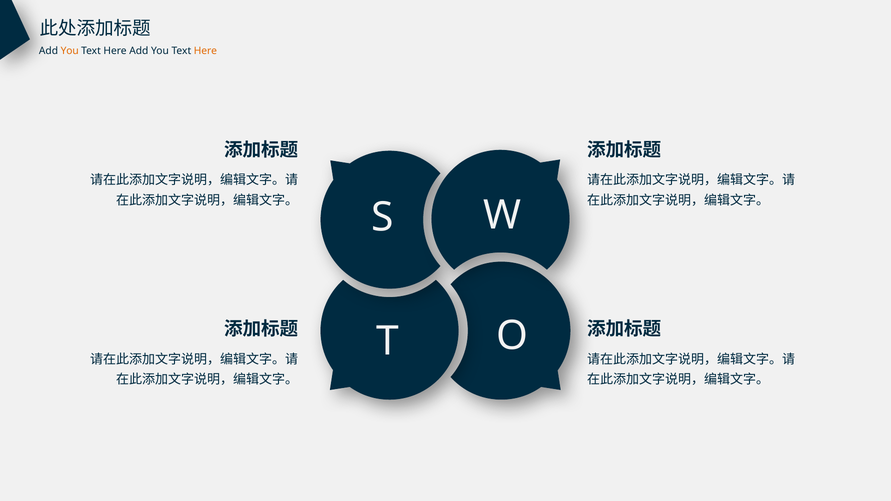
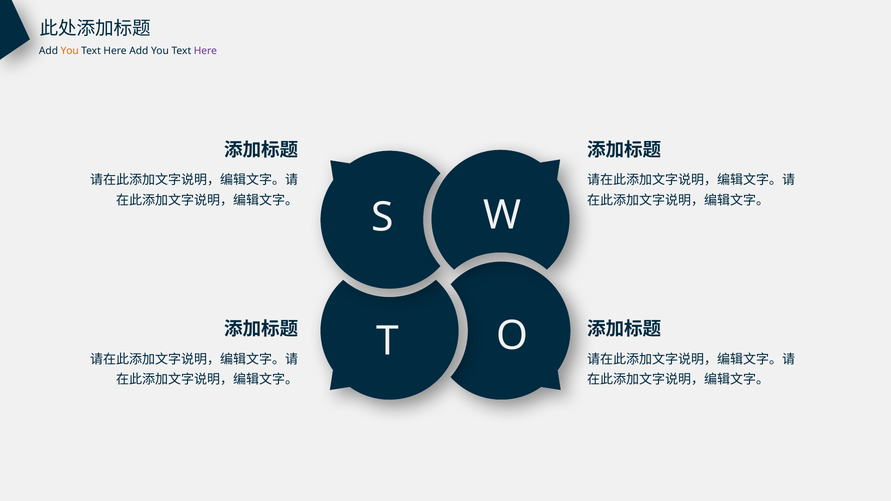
Here colour: orange -> purple (205, 51)
